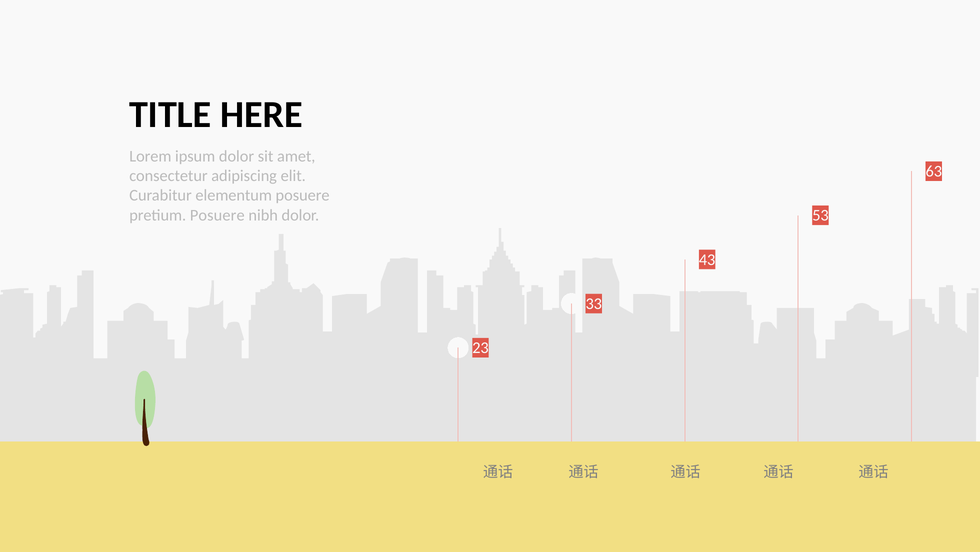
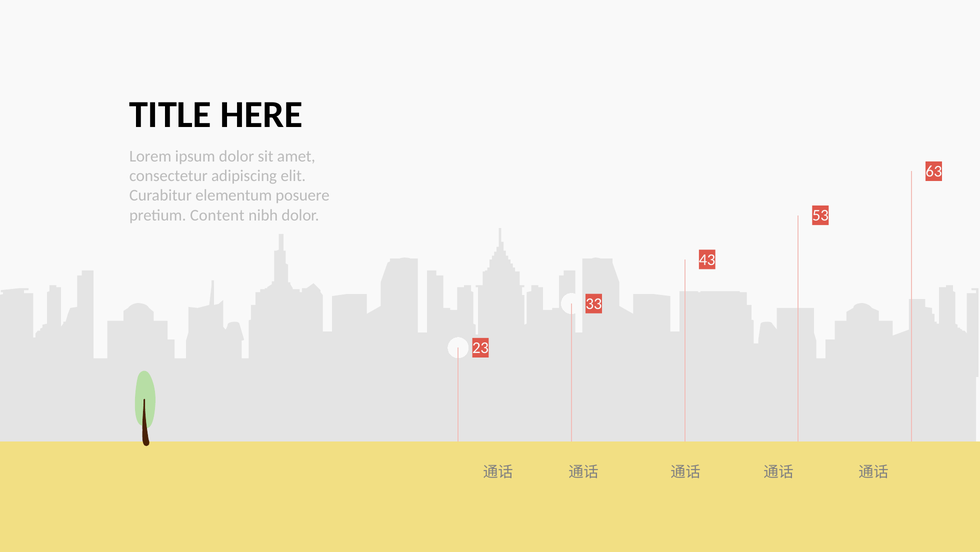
pretium Posuere: Posuere -> Content (217, 215)
